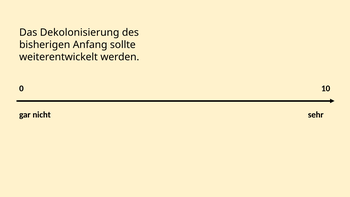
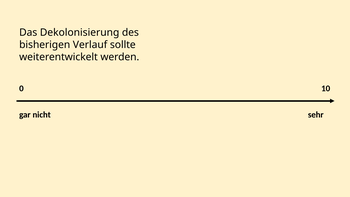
Anfang: Anfang -> Verlauf (90, 45)
